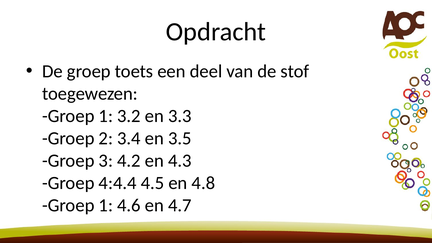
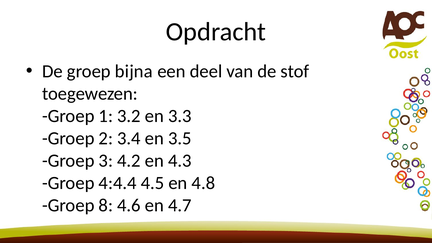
toets: toets -> bijna (134, 71)
1: 1 -> 8 (106, 205)
